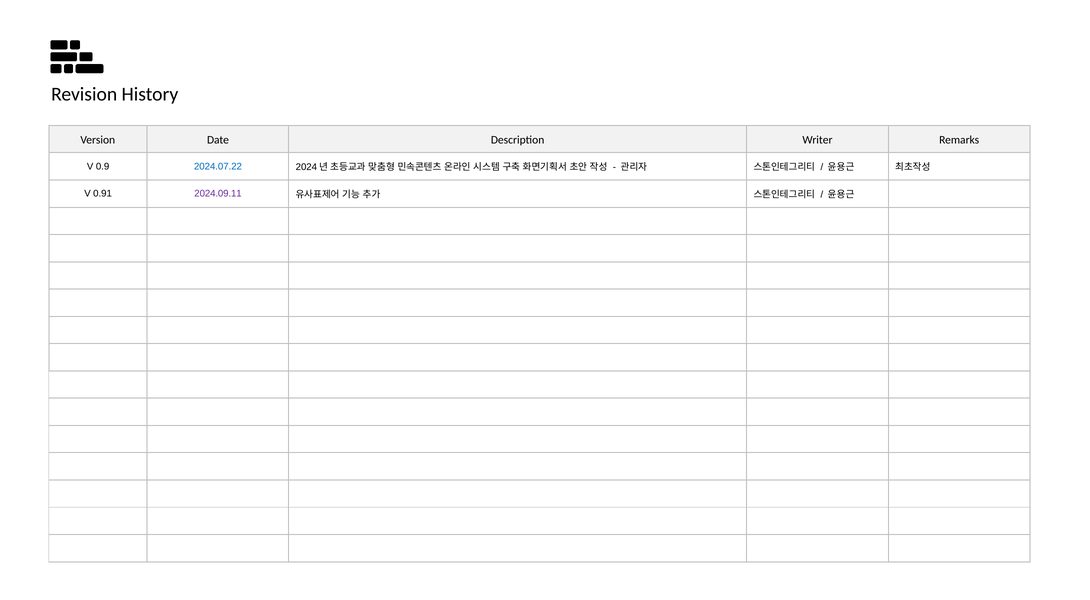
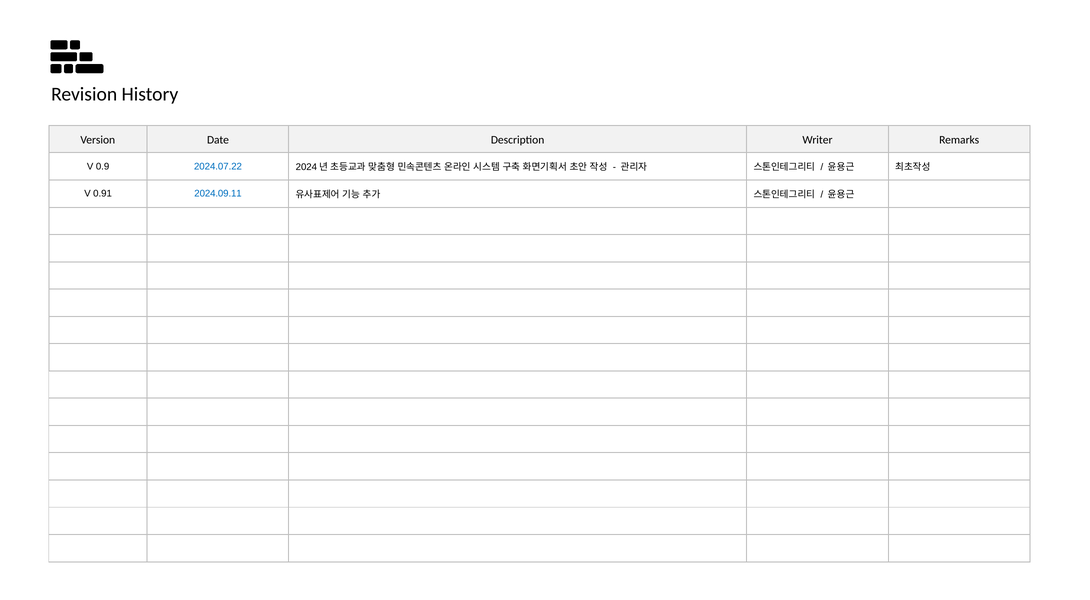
2024.09.11 colour: purple -> blue (218, 194)
